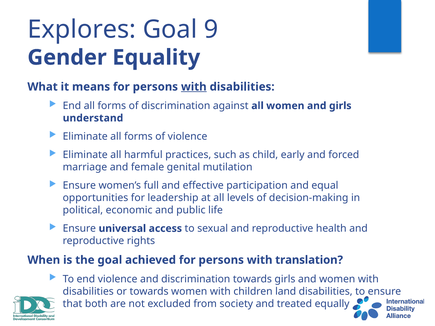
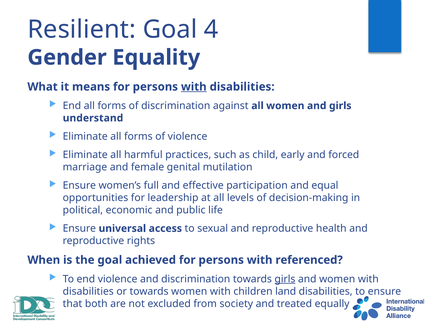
Explores: Explores -> Resilient (82, 30)
9: 9 -> 4 (211, 30)
translation: translation -> referenced (309, 260)
girls underline: none -> present (285, 279)
